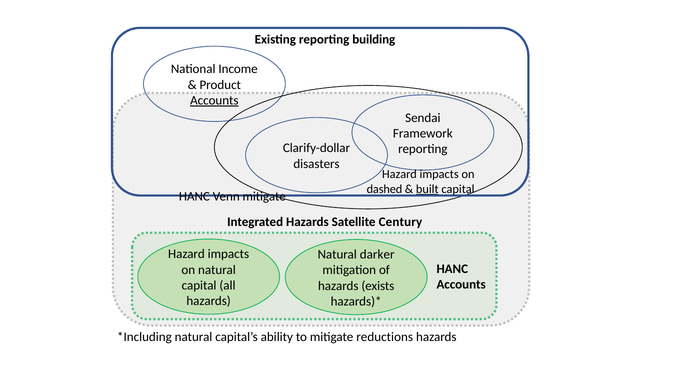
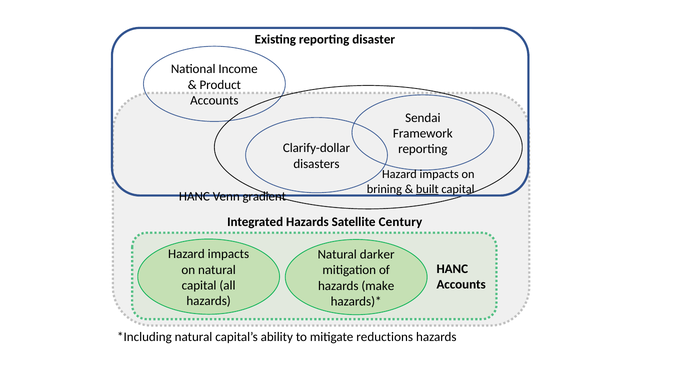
building: building -> disaster (374, 39)
Accounts underline: present -> none (214, 100)
dashed: dashed -> brining (384, 189)
Venn mitigate: mitigate -> gradient (264, 196)
exists: exists -> make (378, 286)
